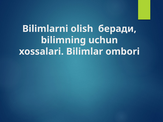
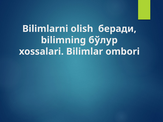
uchun: uchun -> бўлур (103, 40)
